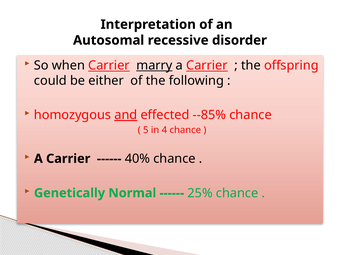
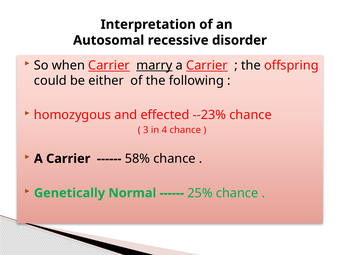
and underline: present -> none (126, 115)
--85%: --85% -> --23% (209, 115)
5: 5 -> 3 (146, 130)
40%: 40% -> 58% (137, 159)
